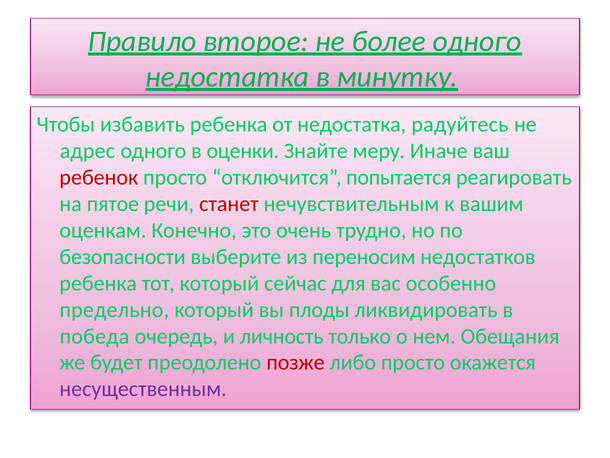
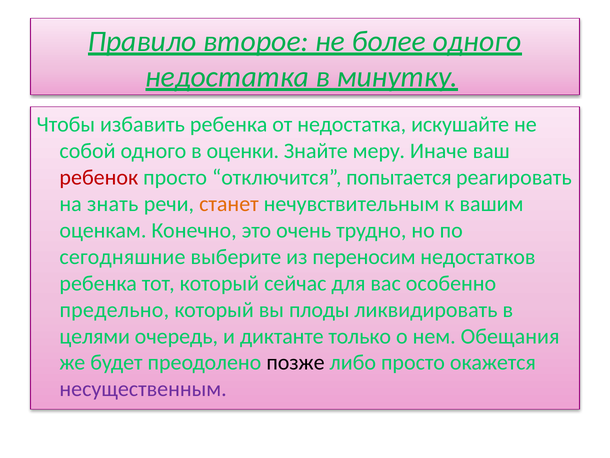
радуйтесь: радуйтесь -> искушайте (460, 125)
адрес: адрес -> собой (88, 151)
пятое: пятое -> знать (113, 204)
станет colour: red -> orange (229, 204)
безопасности: безопасности -> сегодняшние (122, 257)
победа: победа -> целями (95, 336)
личность: личность -> диктанте (282, 336)
позже colour: red -> black (296, 362)
